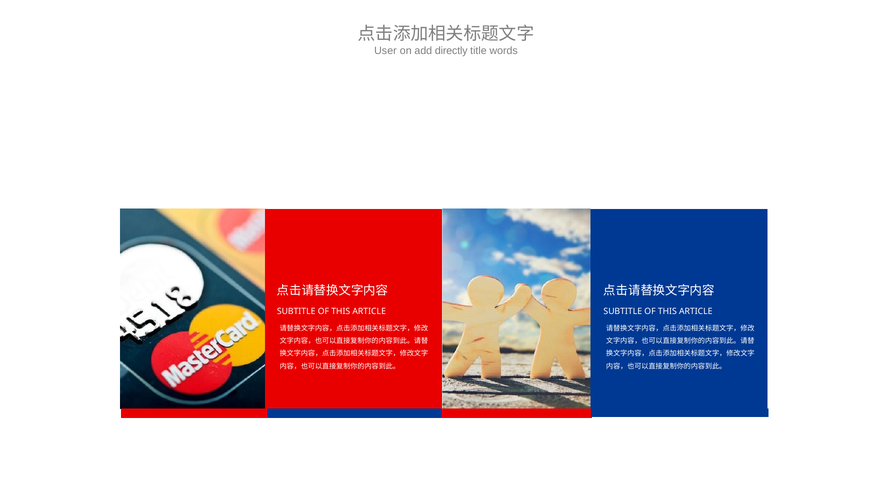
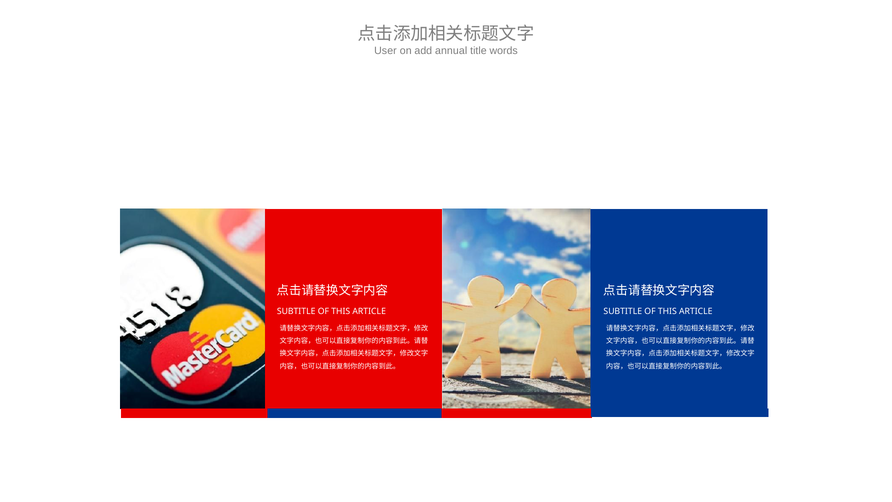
directly: directly -> annual (451, 51)
